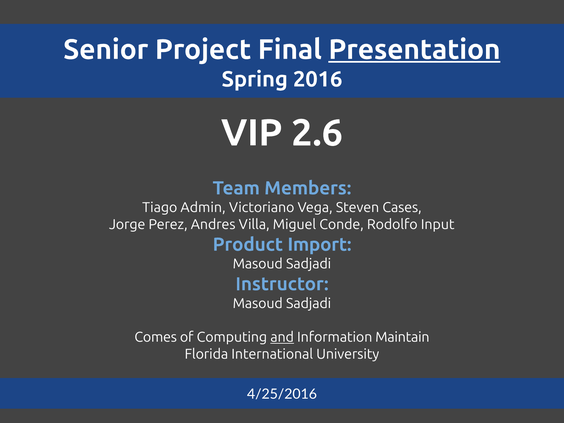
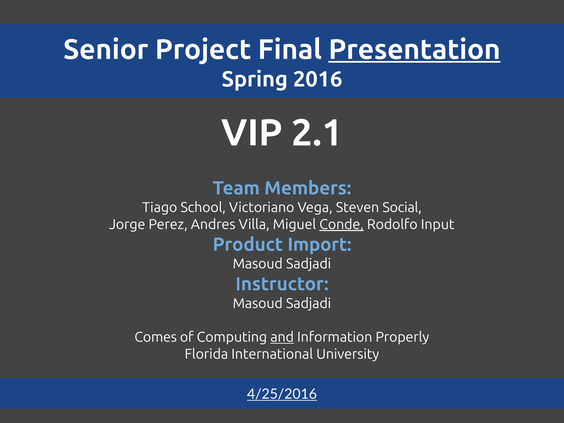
2.6: 2.6 -> 2.1 (317, 133)
Admin: Admin -> School (203, 208)
Cases: Cases -> Social (402, 208)
Conde underline: none -> present (342, 224)
Maintain: Maintain -> Properly (402, 337)
4/25/2016 underline: none -> present (282, 394)
